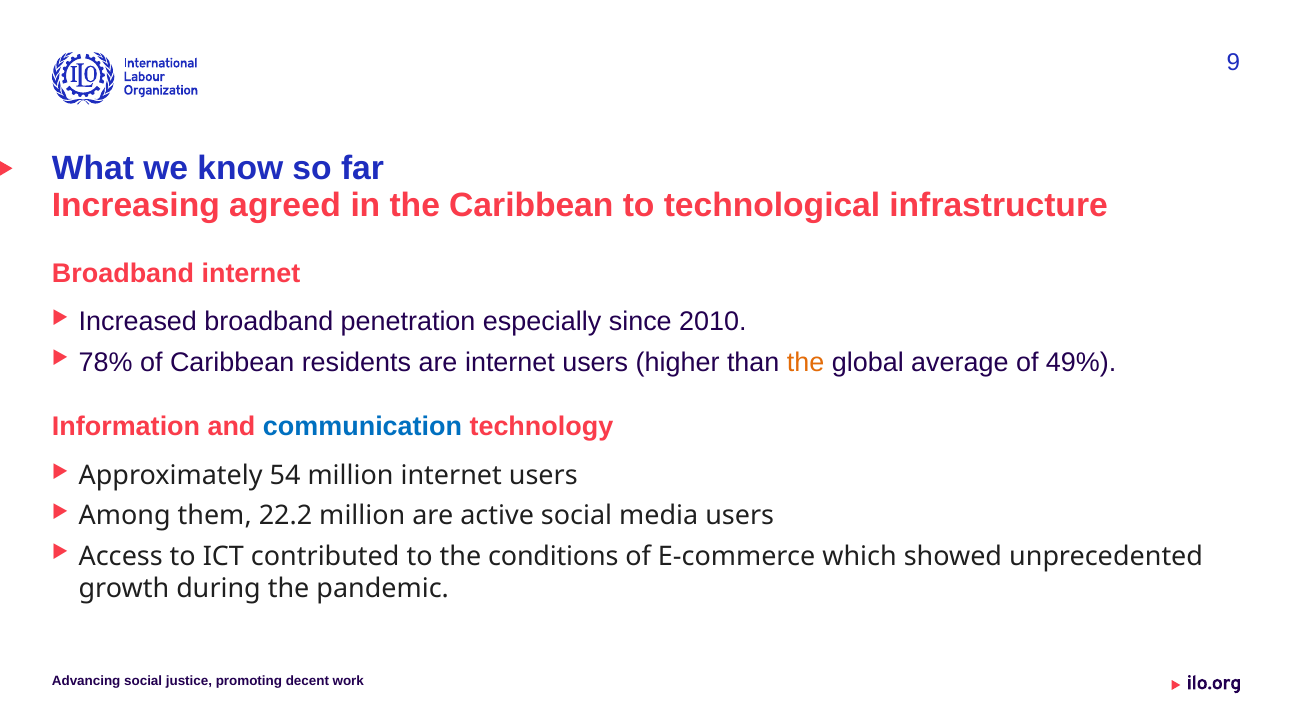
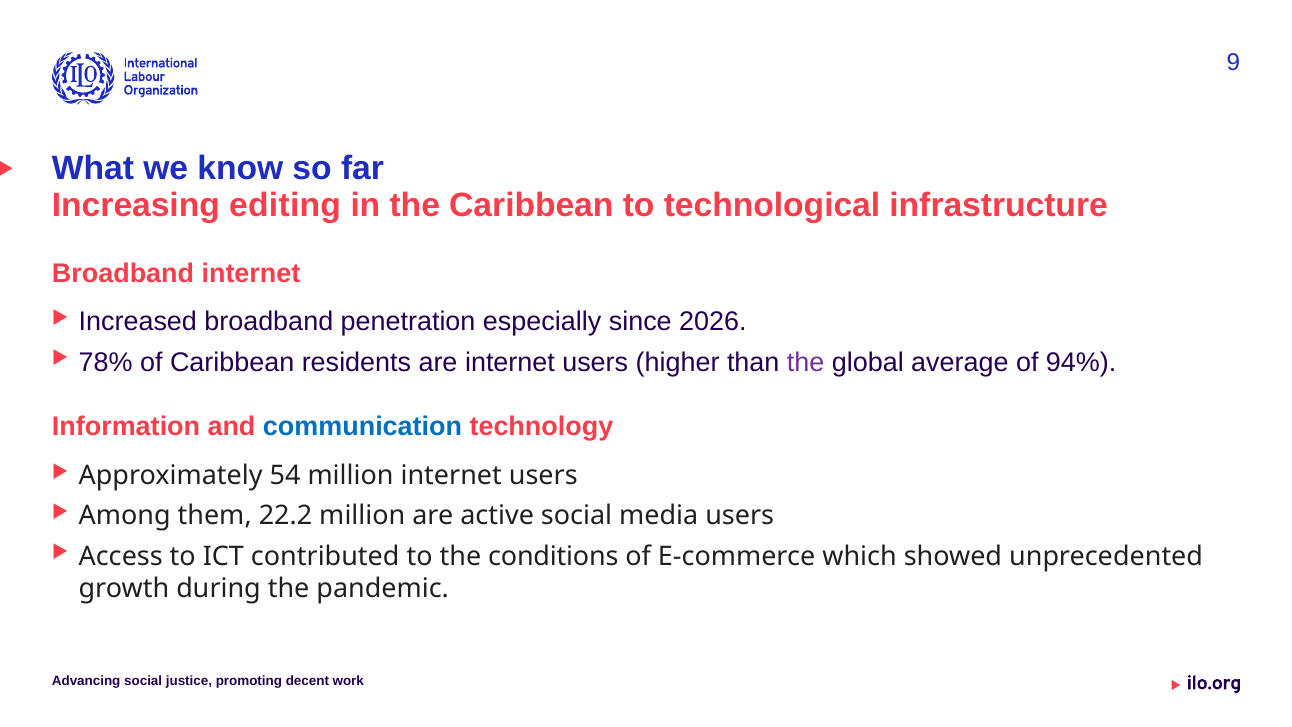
agreed: agreed -> editing (285, 205)
2010: 2010 -> 2026 (713, 322)
the colour: orange -> purple (806, 362)
49%: 49% -> 94% (1081, 362)
